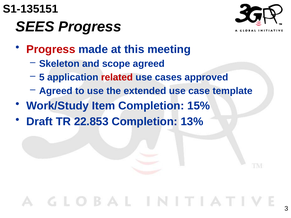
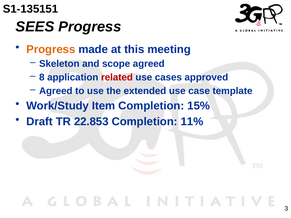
Progress colour: red -> orange (51, 49)
5: 5 -> 8 (42, 77)
13%: 13% -> 11% (192, 122)
